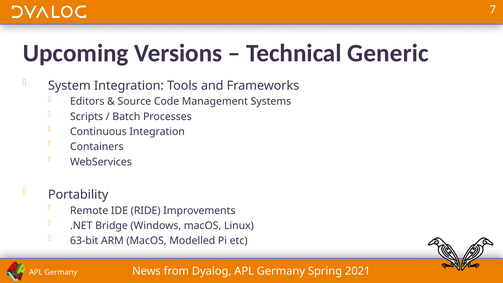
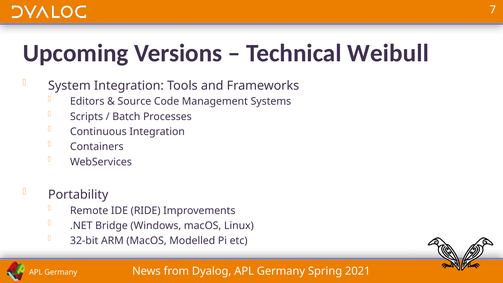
Generic: Generic -> Weibull (388, 53)
63-bit: 63-bit -> 32-bit (84, 241)
